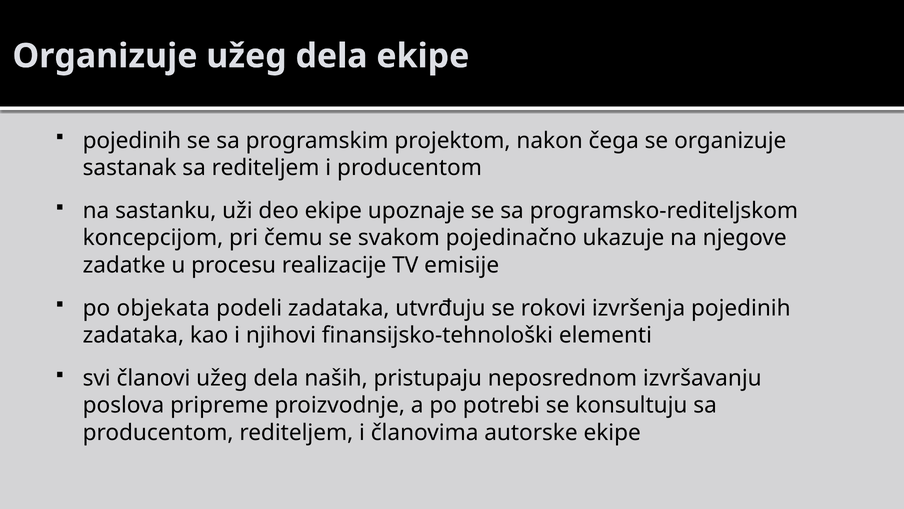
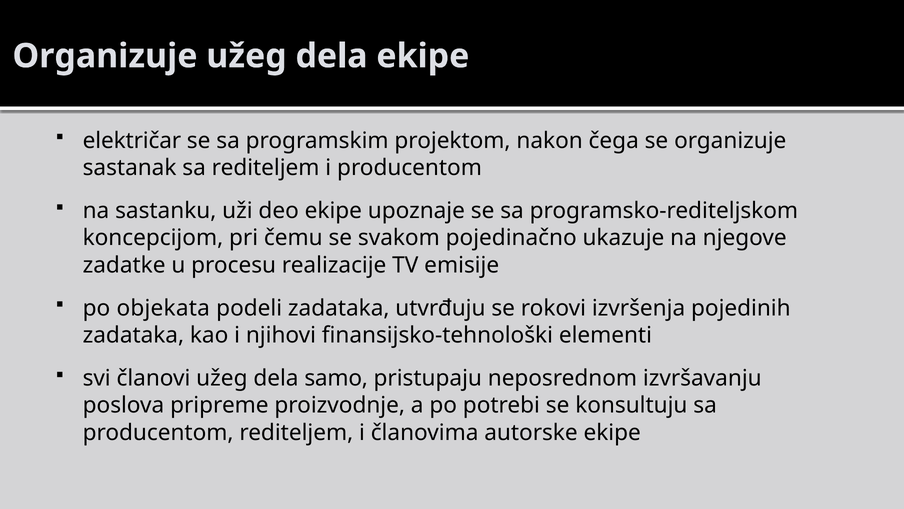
pojedinih: pojedinih -> električar (132, 141)
naših: naših -> samo (336, 378)
